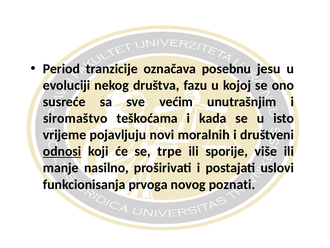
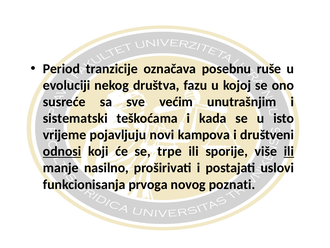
jesu: jesu -> ruše (269, 69)
siromaštvo: siromaštvo -> sistematski (75, 118)
moralnih: moralnih -> kampova (204, 135)
ili underline: none -> present (289, 151)
